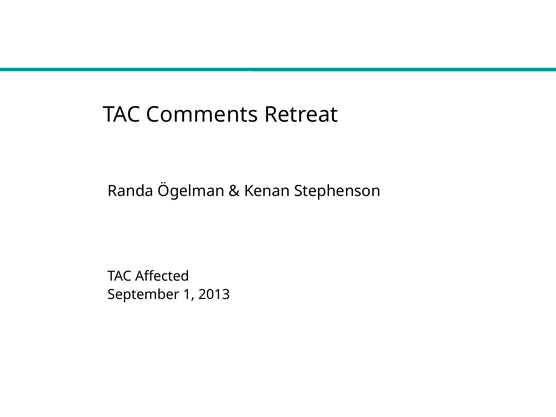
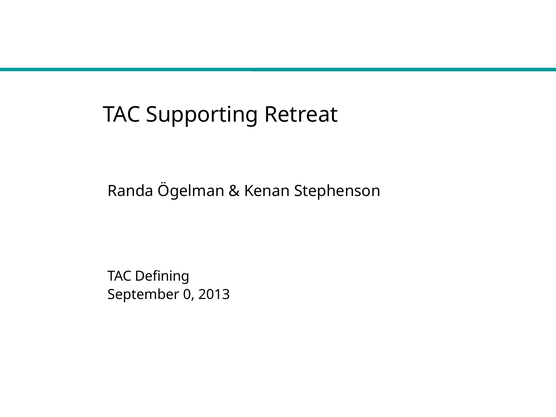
Comments: Comments -> Supporting (202, 115)
Affected: Affected -> Defining (162, 276)
1: 1 -> 0 (189, 295)
